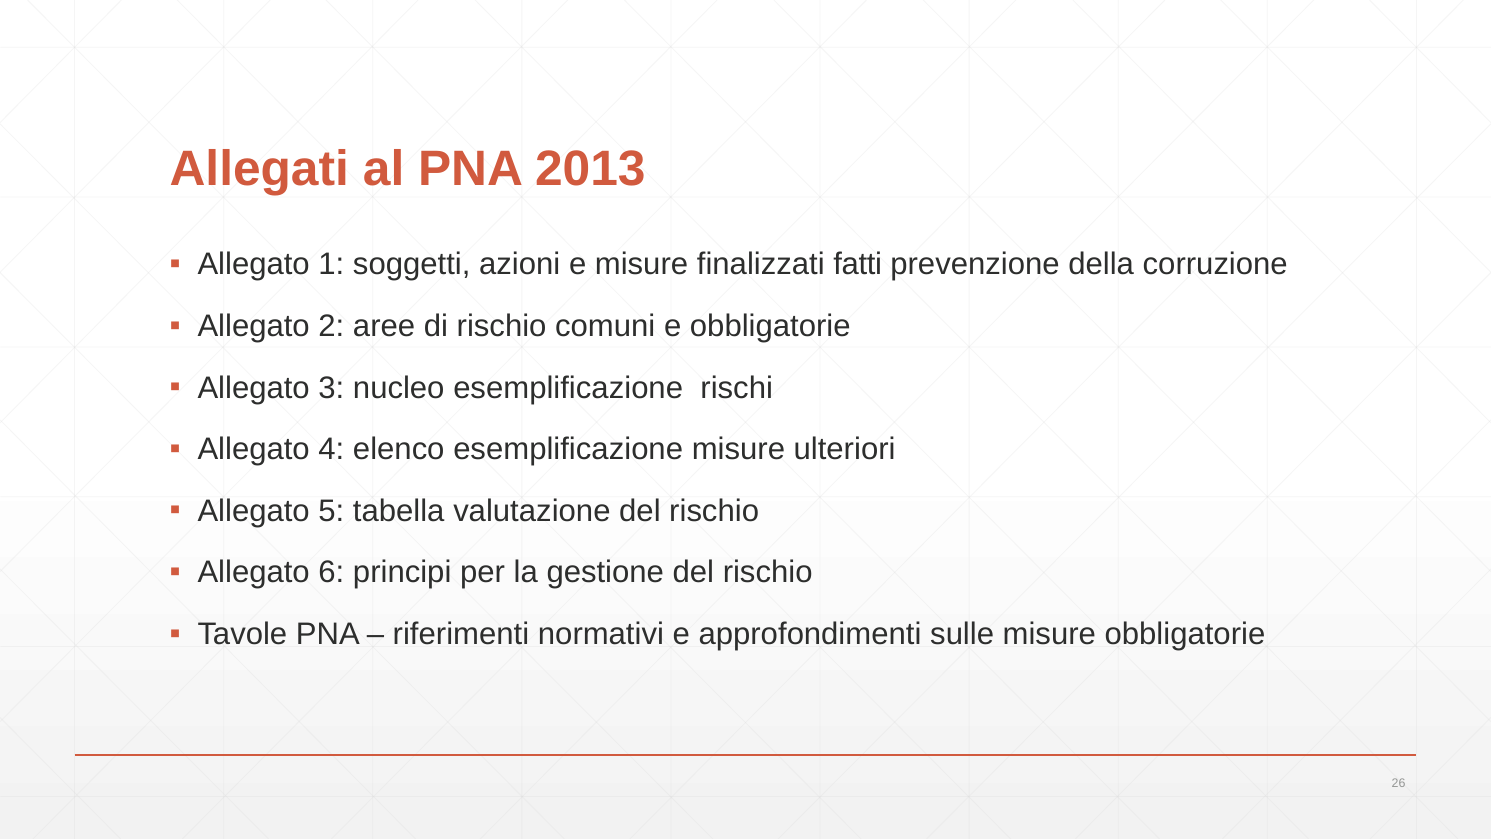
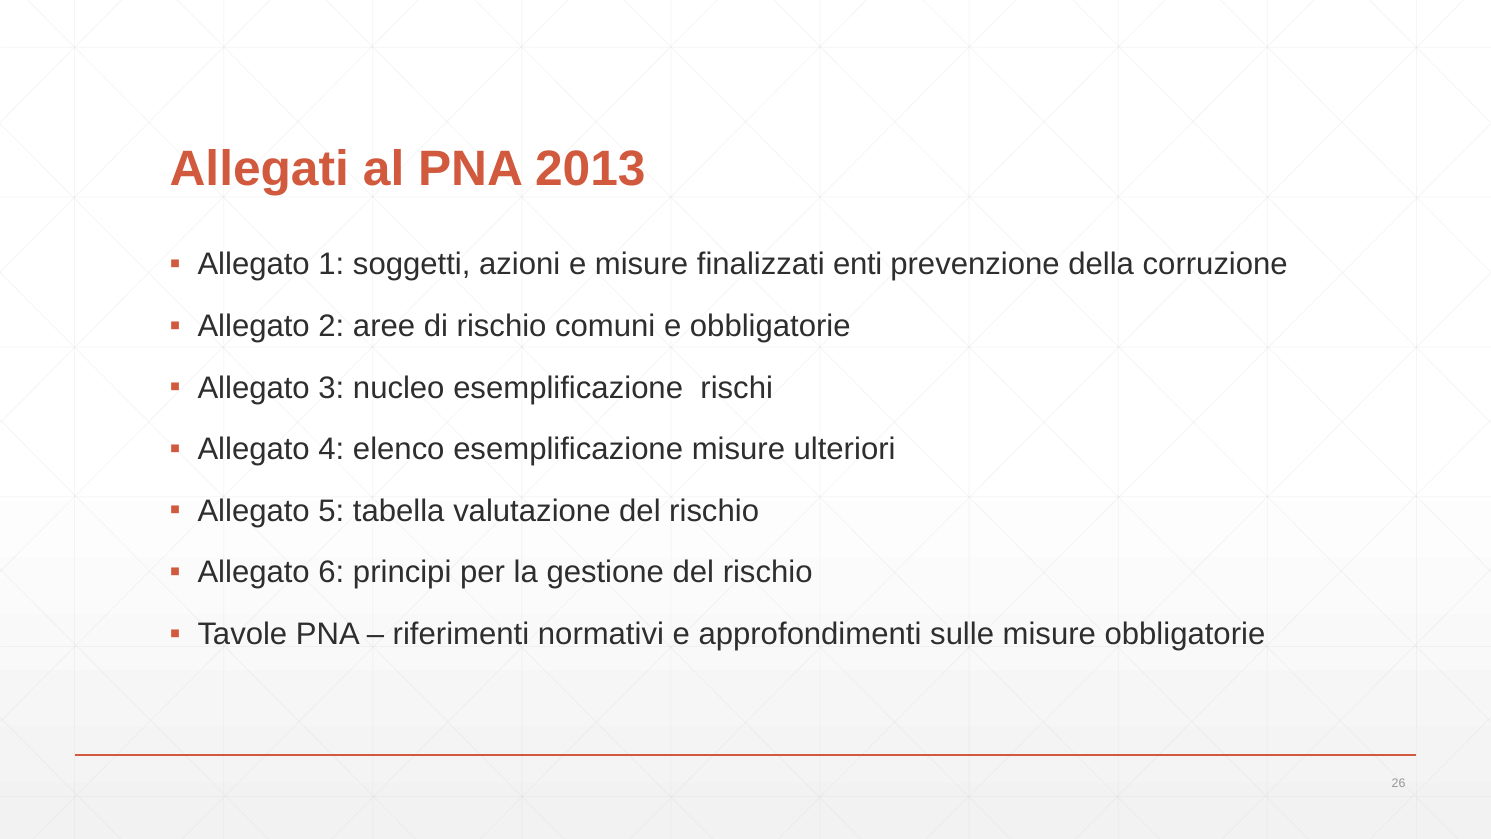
fatti: fatti -> enti (858, 265)
